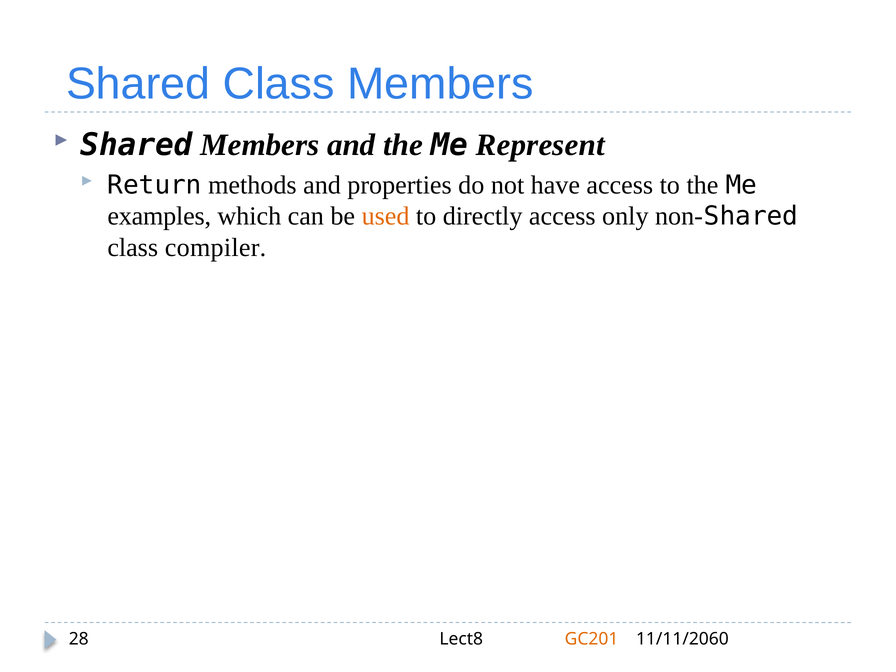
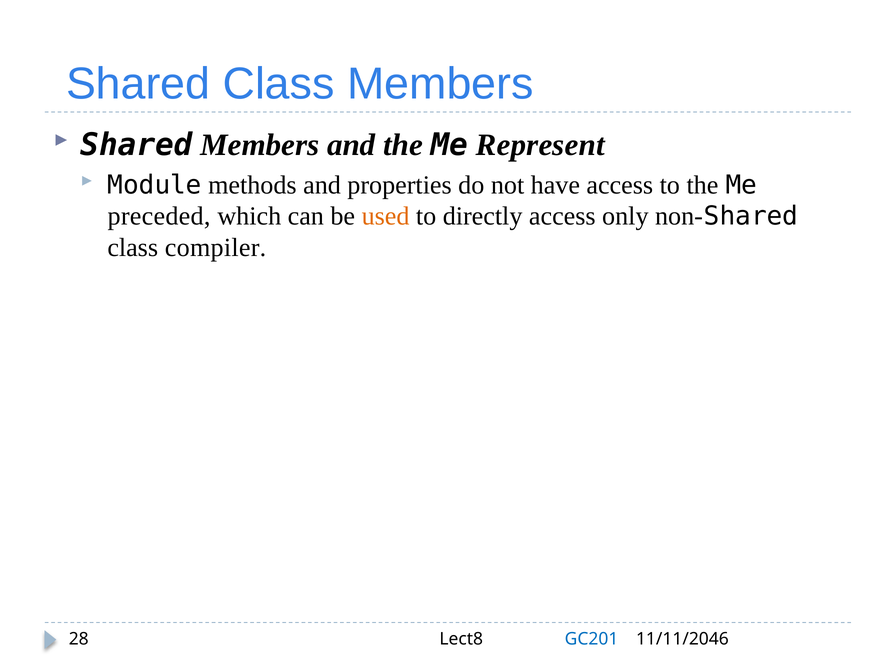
Return: Return -> Module (155, 185)
examples: examples -> preceded (159, 216)
GC201 colour: orange -> blue (592, 639)
11/11/2060: 11/11/2060 -> 11/11/2046 (682, 639)
